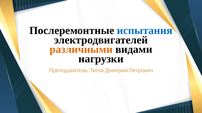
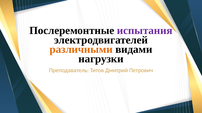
испытания colour: blue -> purple (145, 31)
